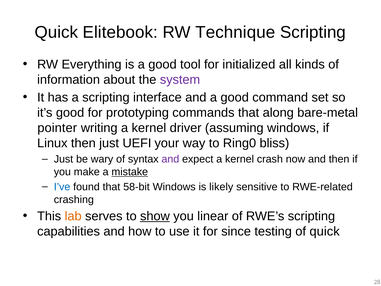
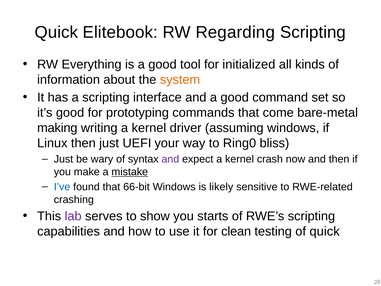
Technique: Technique -> Regarding (235, 32)
system colour: purple -> orange (180, 80)
along: along -> come (278, 113)
pointer: pointer -> making (57, 128)
58-bit: 58-bit -> 66-bit (136, 187)
lab colour: orange -> purple (73, 216)
show underline: present -> none (155, 216)
linear: linear -> starts (213, 216)
since: since -> clean (236, 231)
